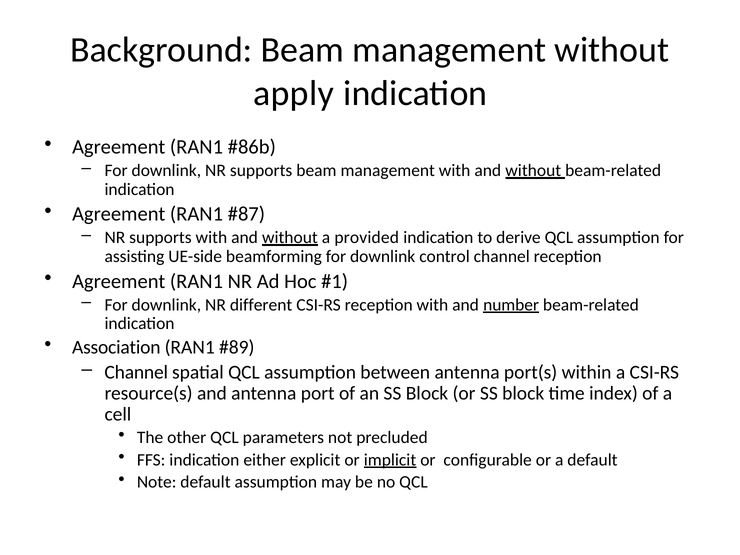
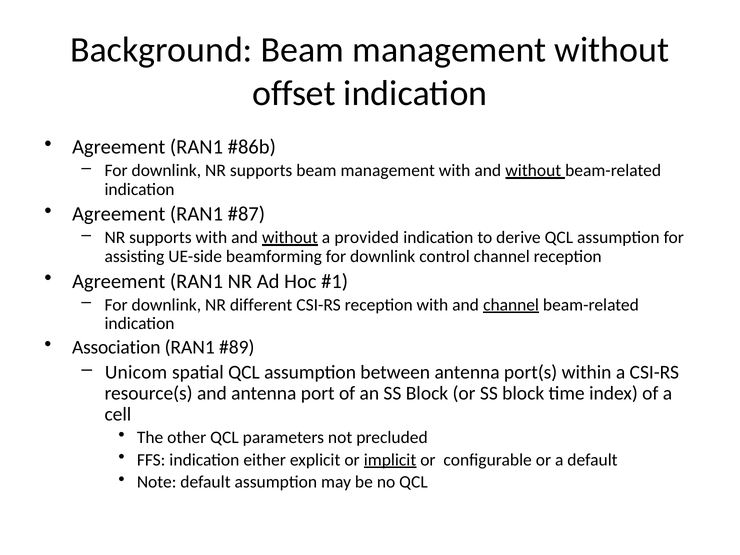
apply: apply -> offset (294, 93)
and number: number -> channel (511, 305)
Channel: Channel -> Unicom (136, 372)
